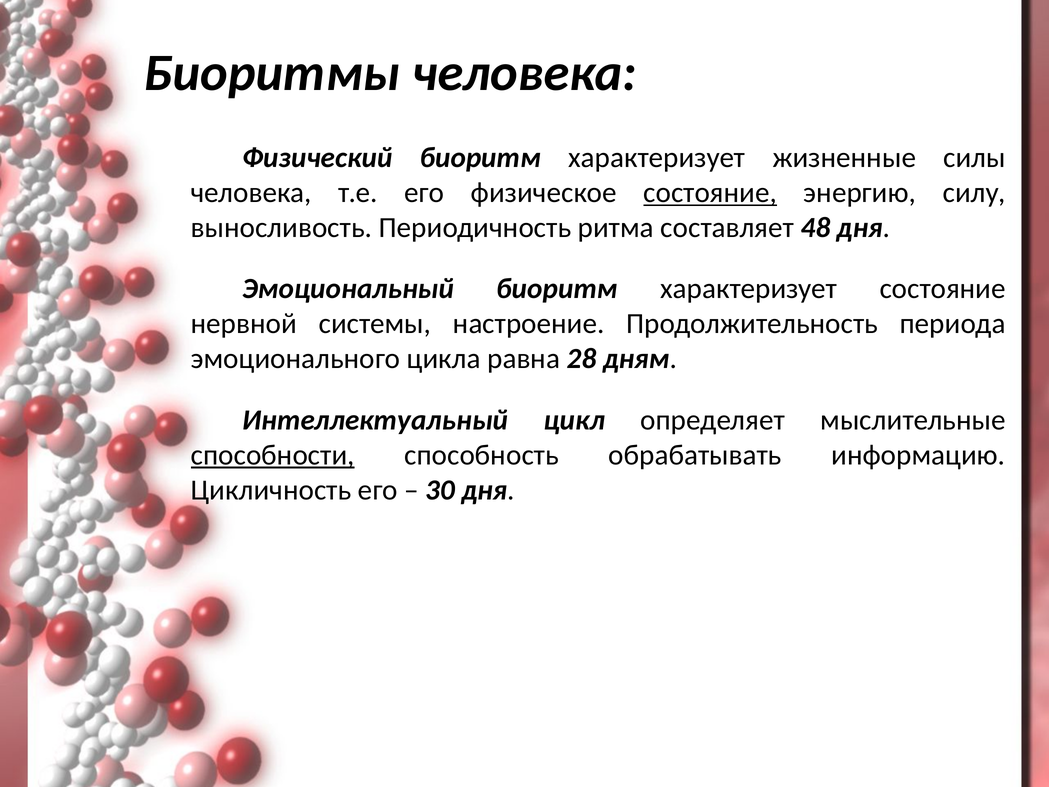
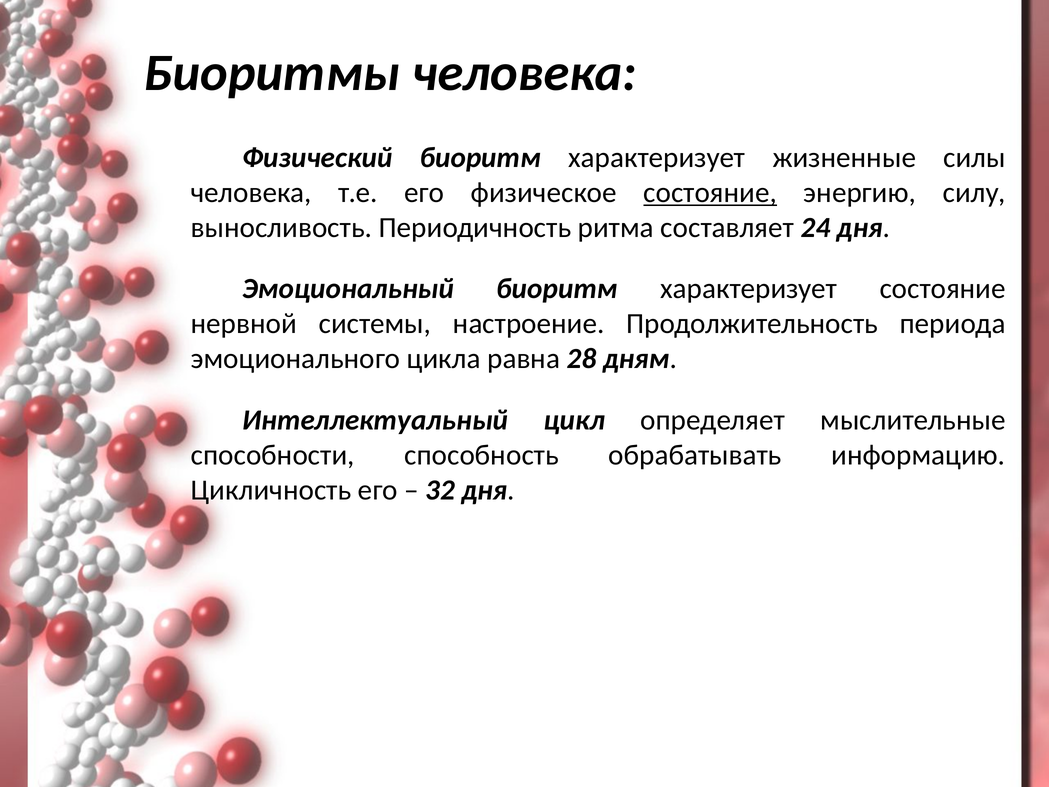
48: 48 -> 24 (816, 228)
способности underline: present -> none (273, 455)
30: 30 -> 32 (440, 490)
